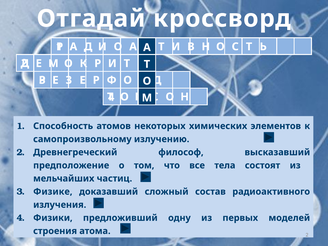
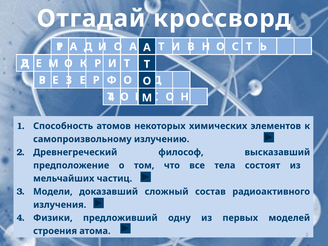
Физике: Физике -> Модели (53, 192)
